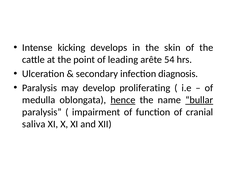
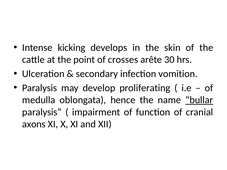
leading: leading -> crosses (123, 60)
54: 54 -> 30 (169, 60)
diagnosis: diagnosis -> vomition (178, 74)
hence underline: present -> none (123, 100)
saliva: saliva -> axons (34, 124)
